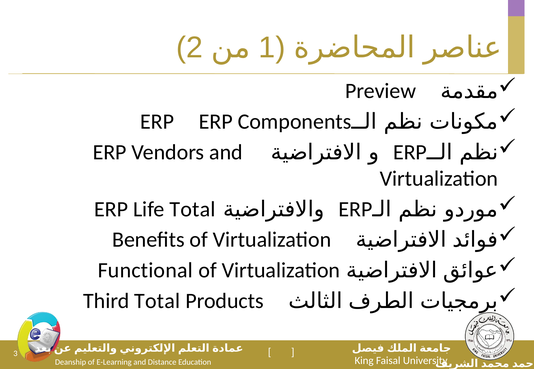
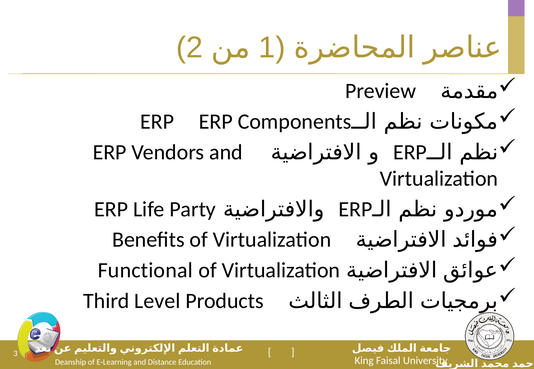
Life Total: Total -> Party (193, 210)
Third Total: Total -> Level (157, 302)
